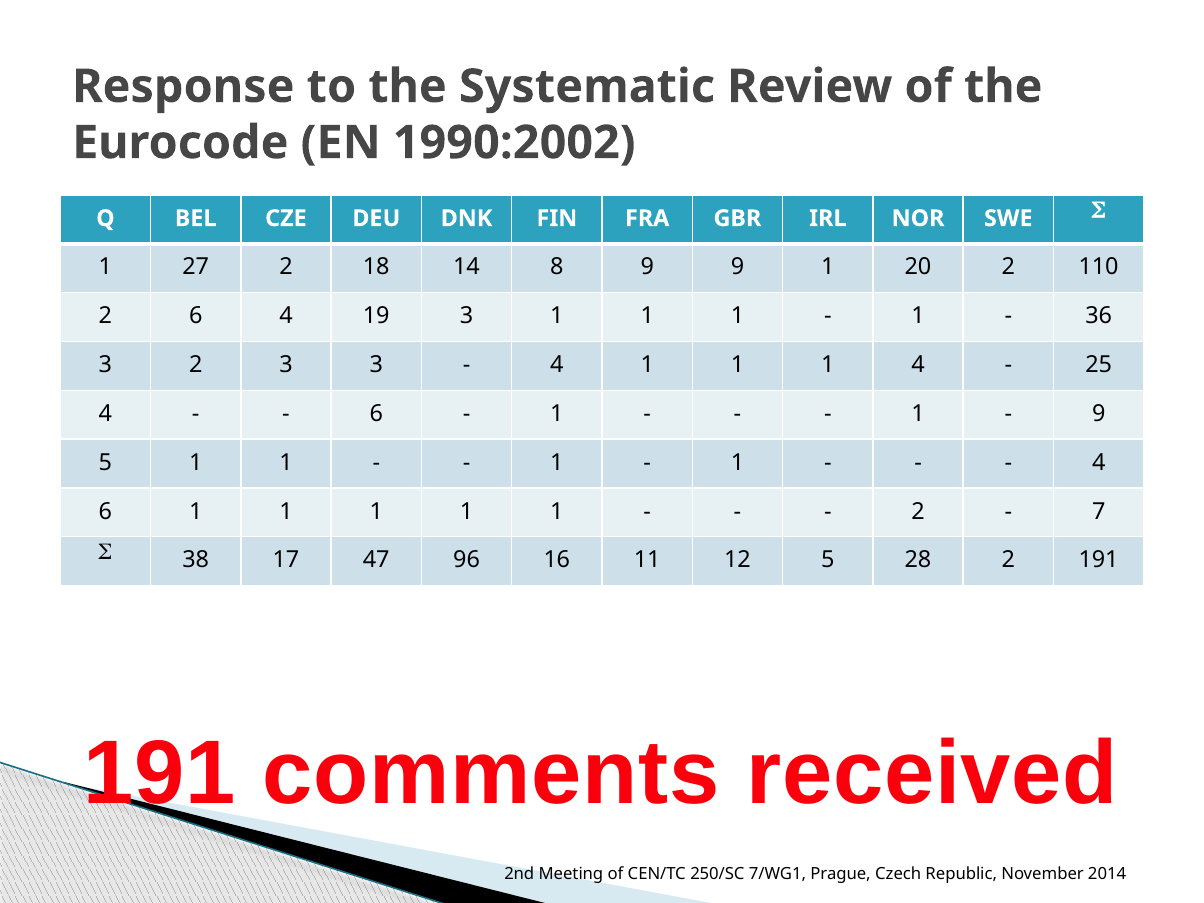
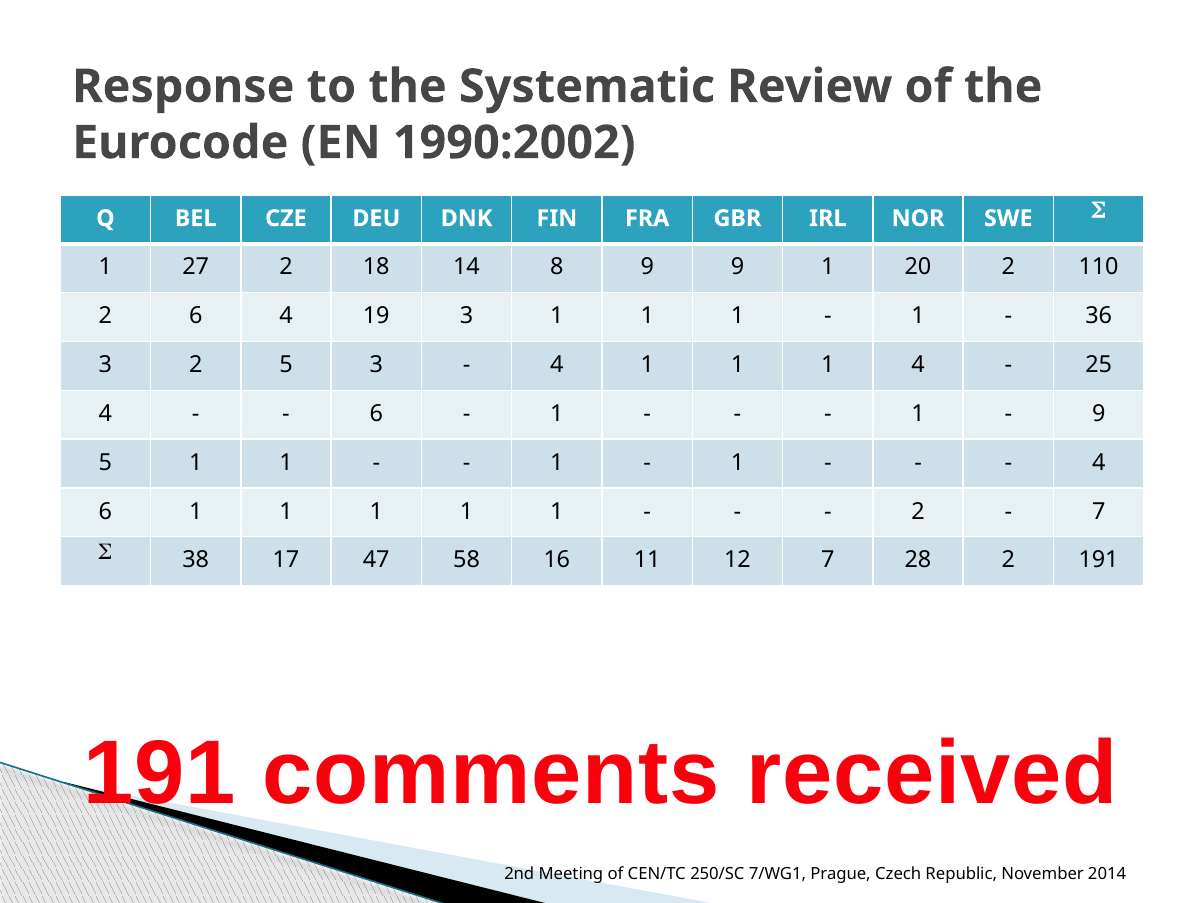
2 3: 3 -> 5 (286, 365)
96: 96 -> 58 (467, 560)
12 5: 5 -> 7 (828, 560)
